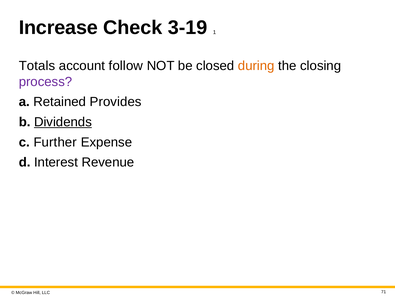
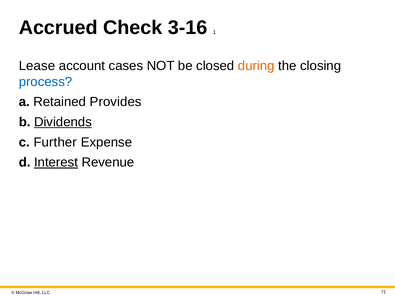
Increase: Increase -> Accrued (58, 28)
3-19: 3-19 -> 3-16 (188, 28)
Totals: Totals -> Lease (37, 66)
follow: follow -> cases (126, 66)
process colour: purple -> blue (45, 82)
Interest underline: none -> present (56, 162)
